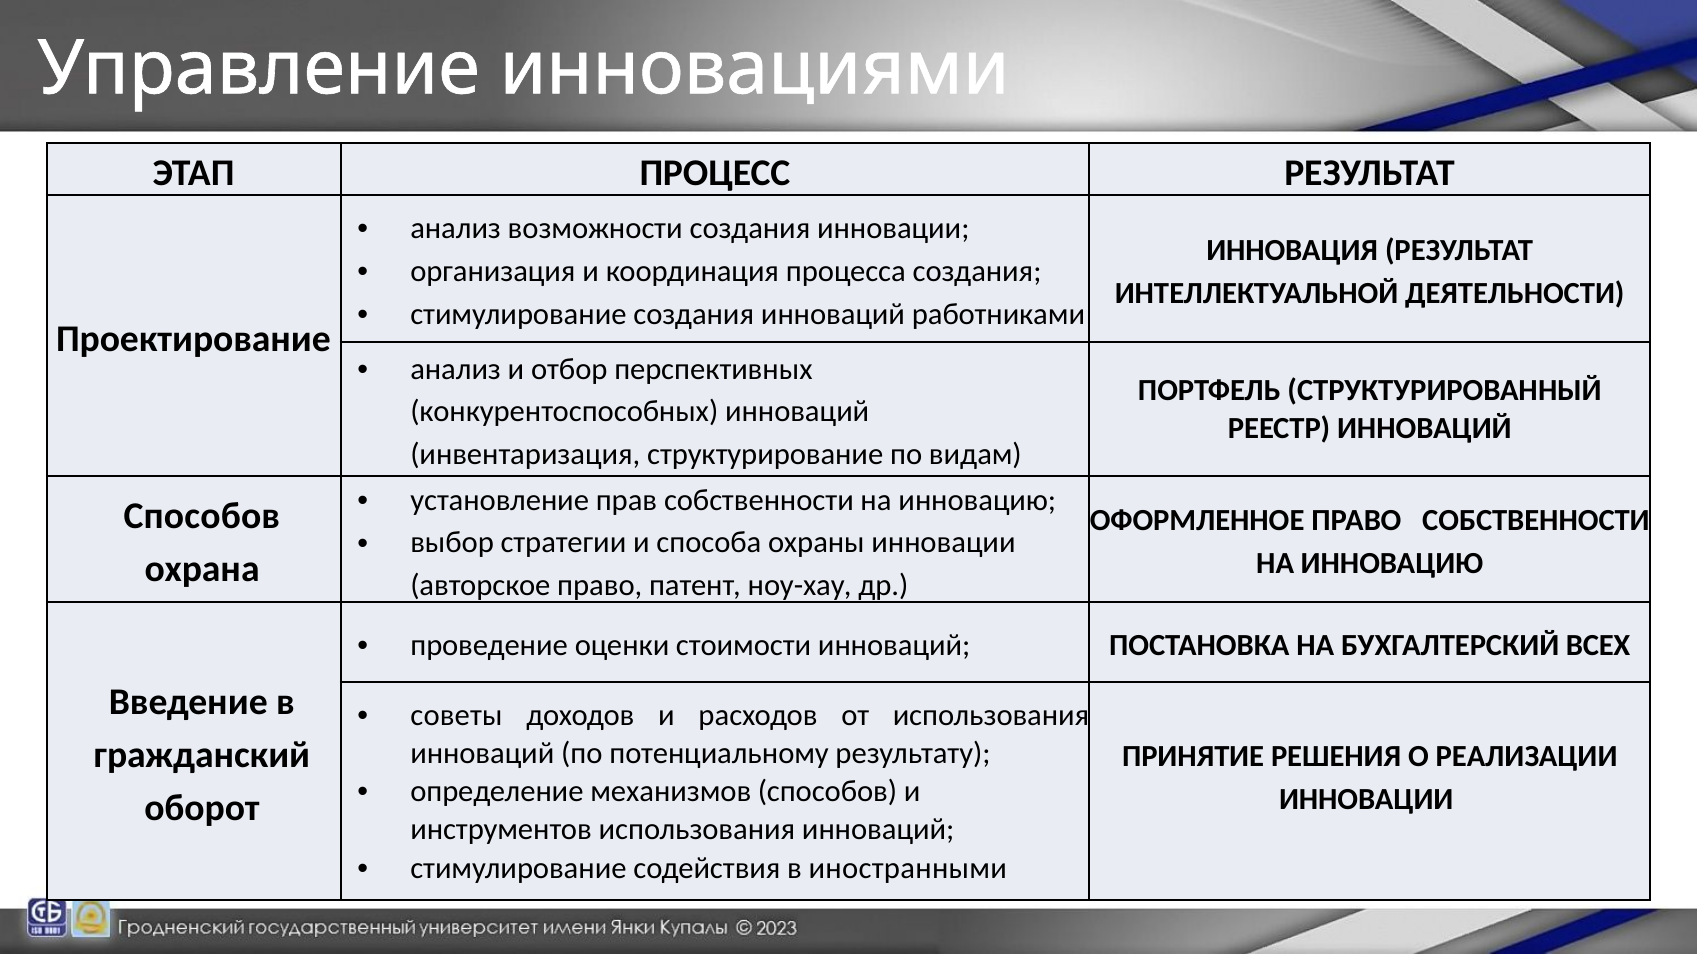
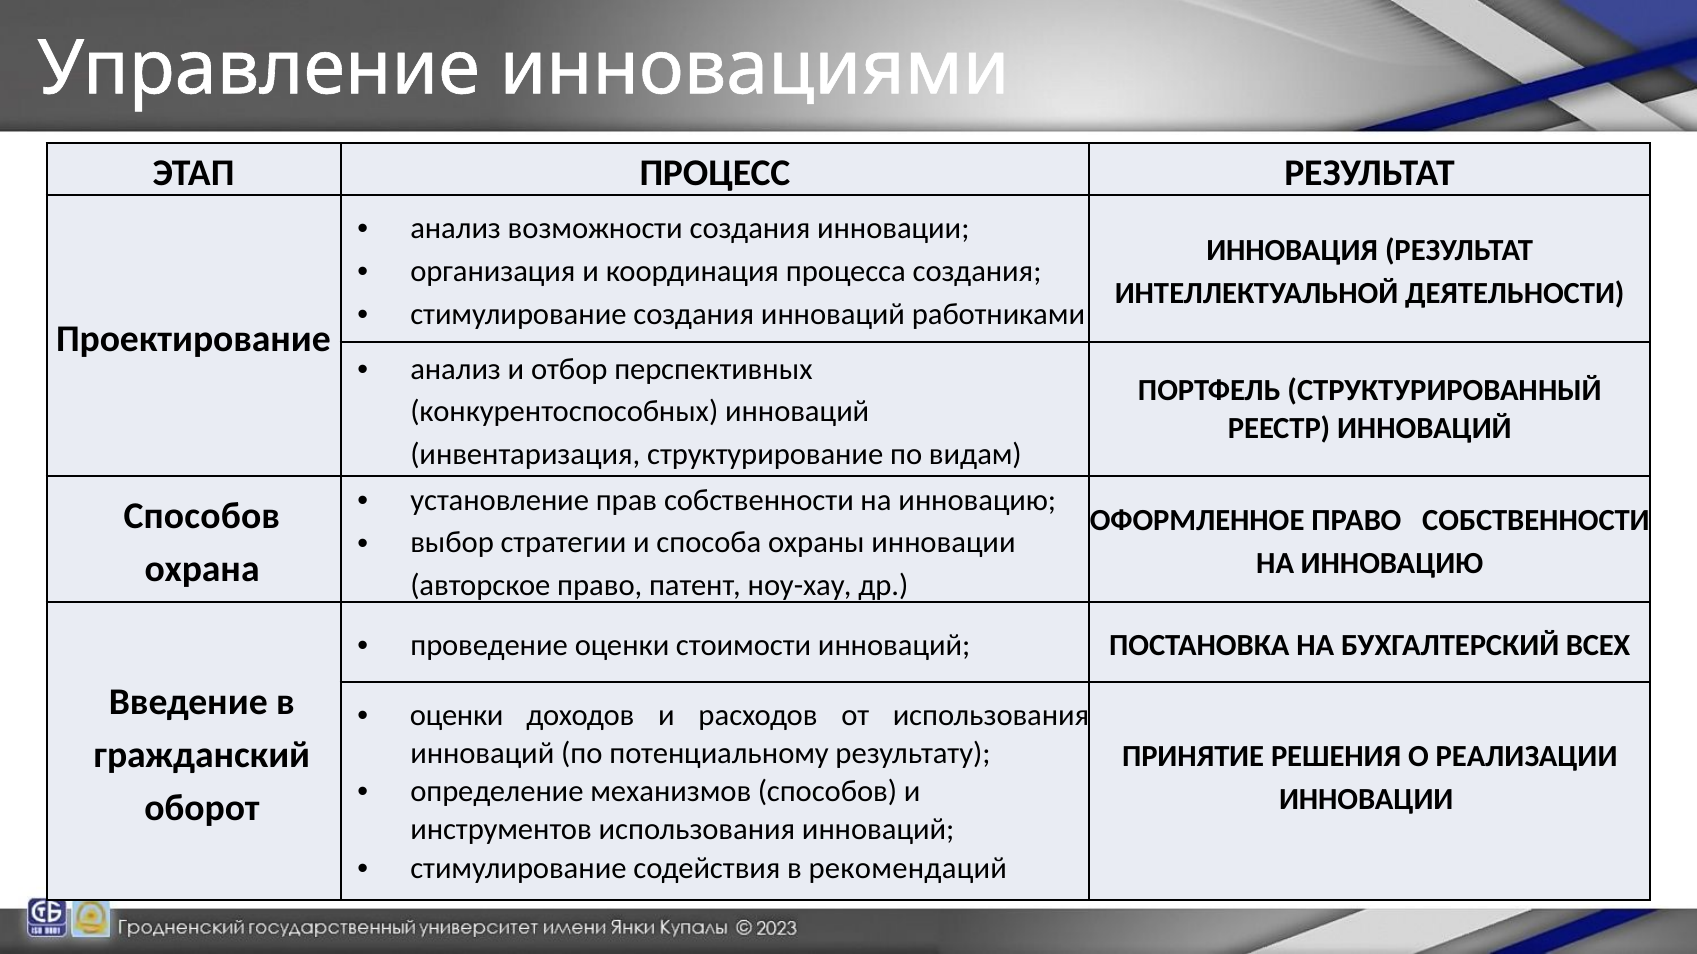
советы: советы -> оценки (457, 716)
иностранными: иностранными -> рекомендаций (908, 869)
